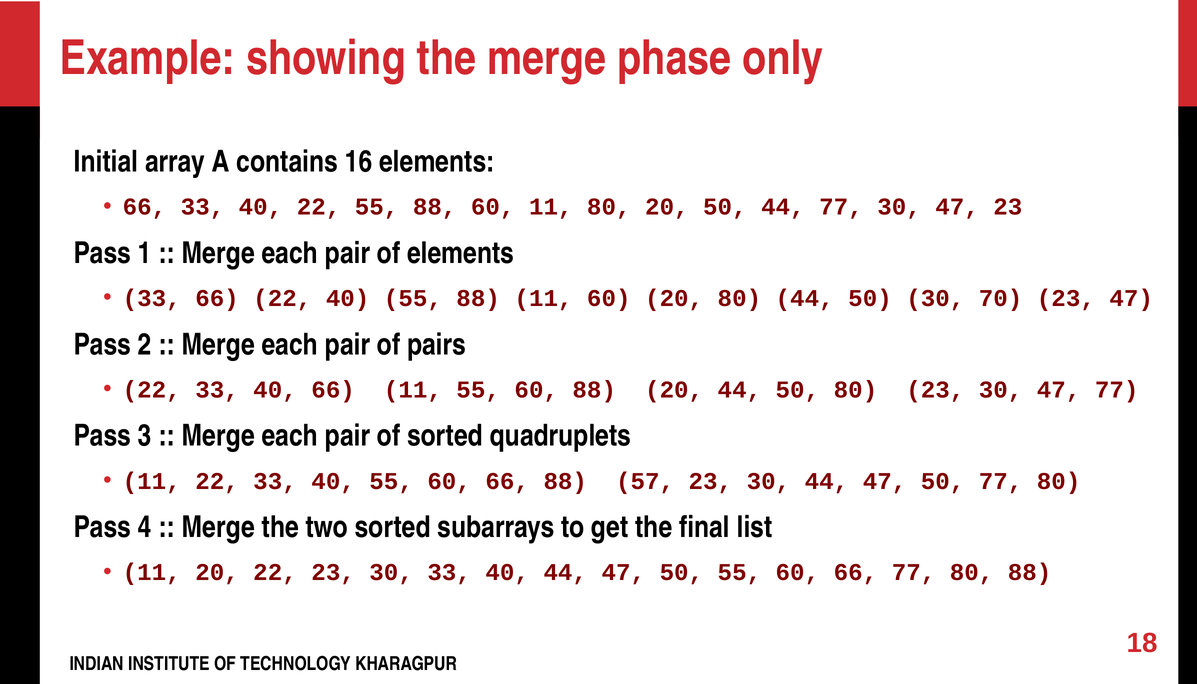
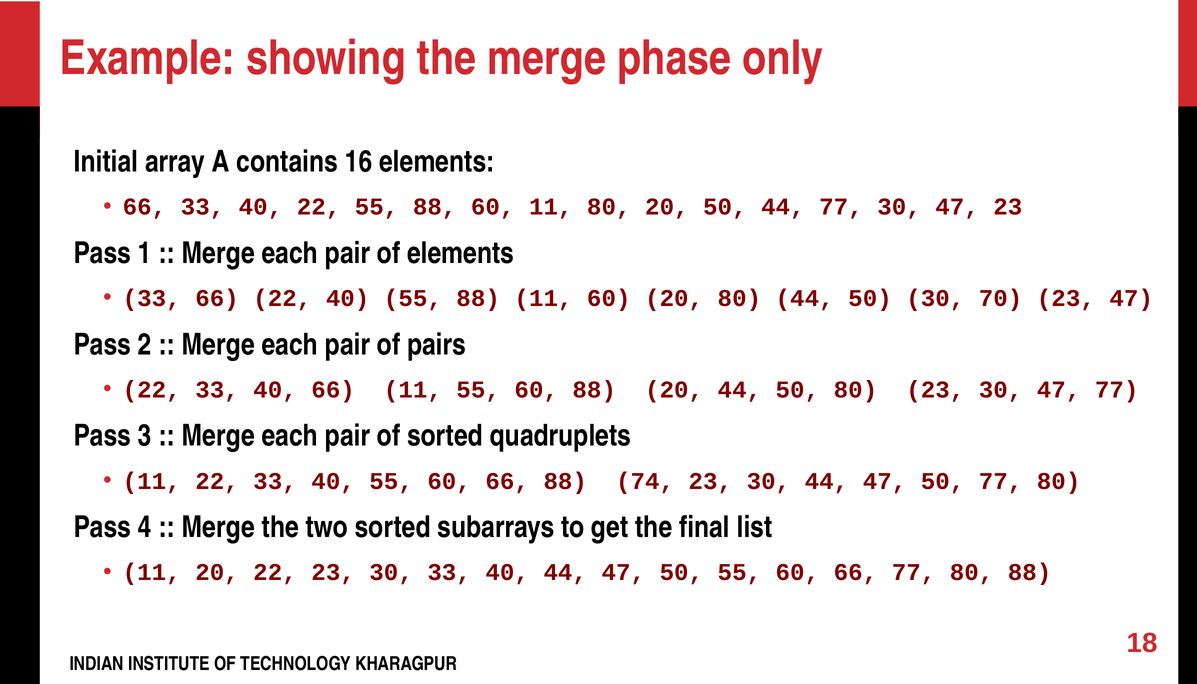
57: 57 -> 74 (645, 481)
